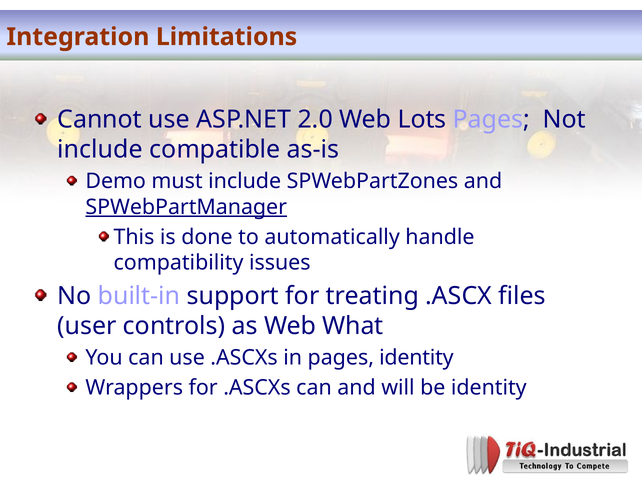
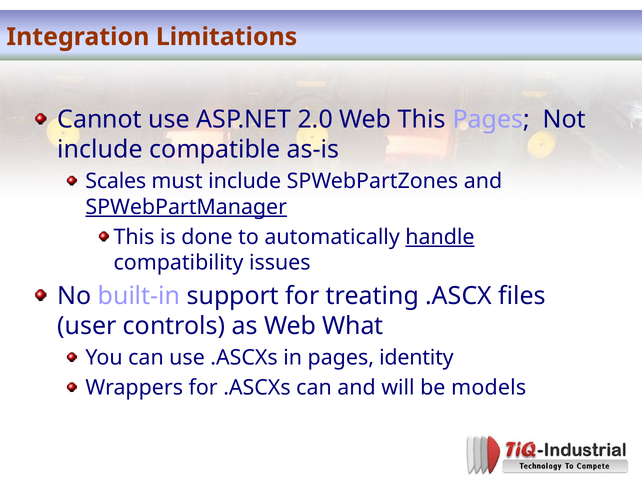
Web Lots: Lots -> This (422, 119)
Demo: Demo -> Scales (116, 181)
handle underline: none -> present (440, 237)
be identity: identity -> models (489, 387)
